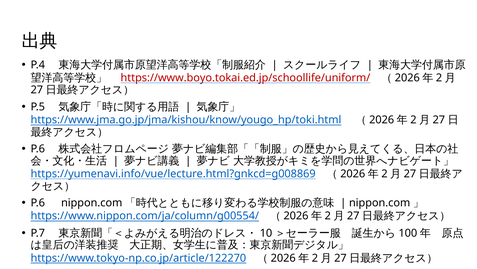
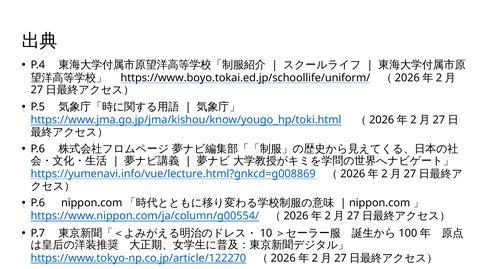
https://www.boyo.tokai.ed.jp/schoollife/uniform/ colour: red -> black (245, 78)
